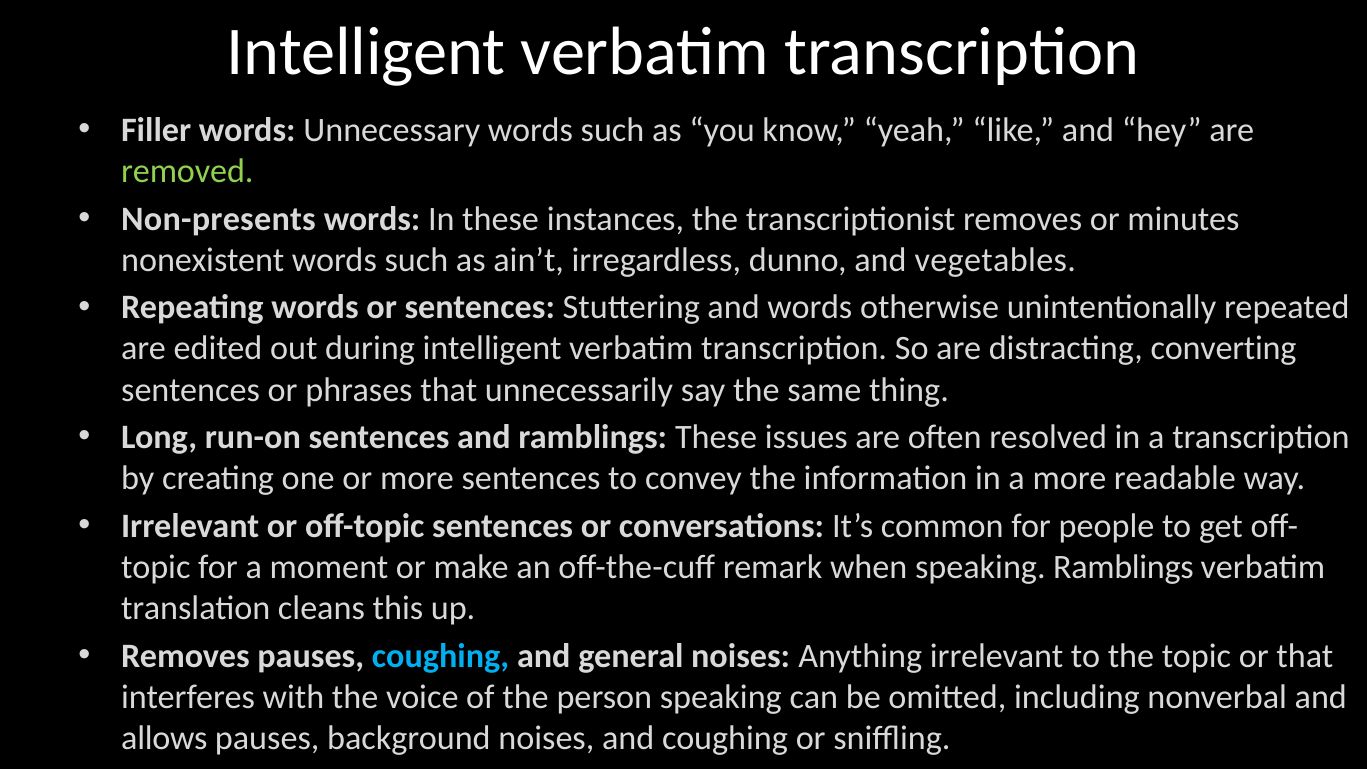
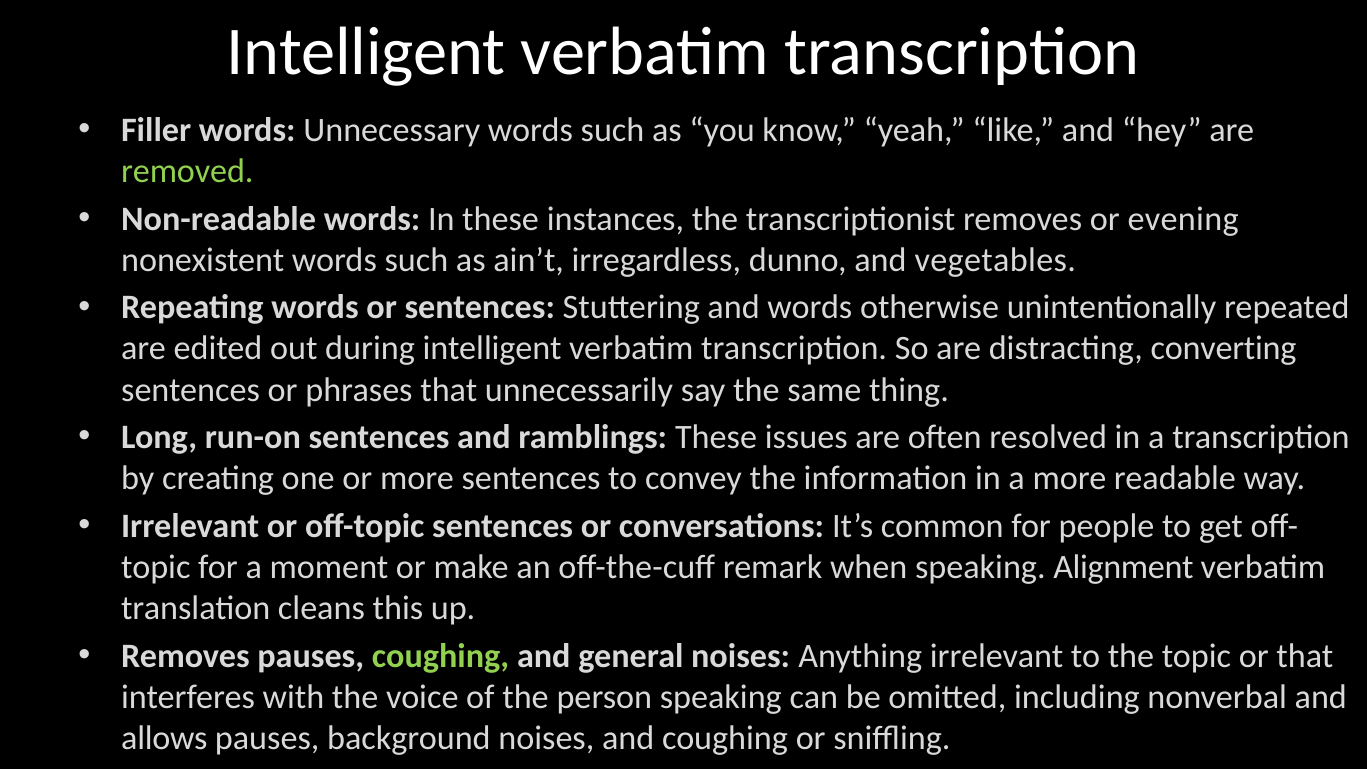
Non-presents: Non-presents -> Non-readable (219, 219)
minutes: minutes -> evening (1183, 219)
speaking Ramblings: Ramblings -> Alignment (1123, 567)
coughing colour: light blue -> light green (441, 656)
